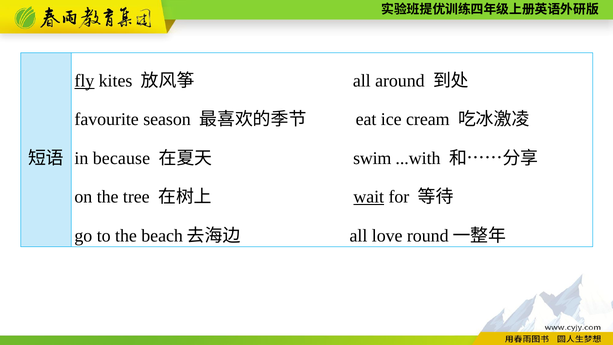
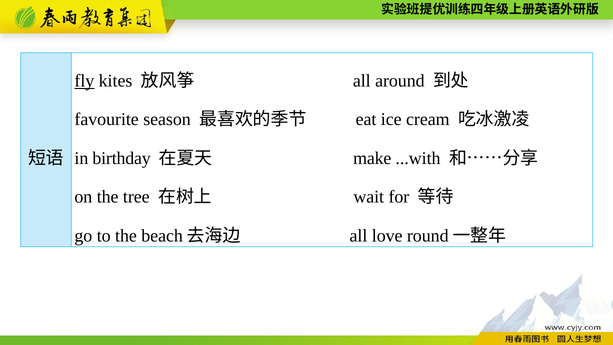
because: because -> birthday (122, 158)
swim: swim -> make (372, 158)
wait underline: present -> none (369, 197)
